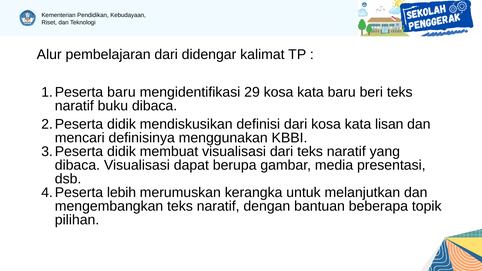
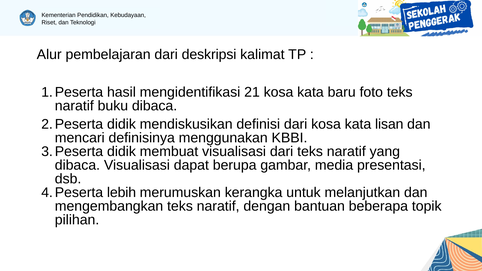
didengar: didengar -> deskripsi (209, 54)
baru: baru -> hasil (121, 92)
29: 29 -> 21 (252, 92)
beri: beri -> foto (371, 92)
